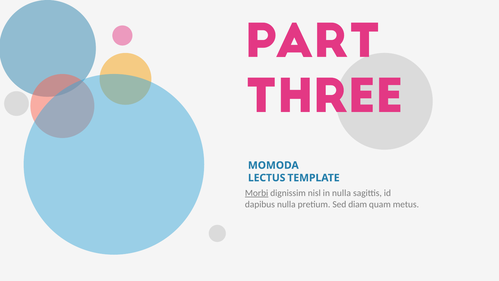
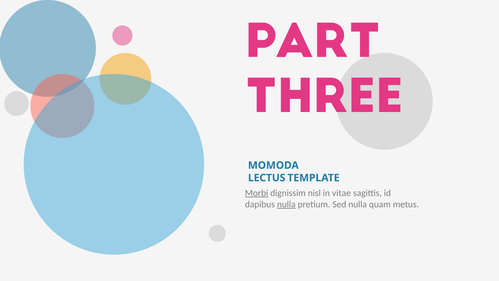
in nulla: nulla -> vitae (341, 193)
nulla underline: none -> present (286, 204)
Sed diam: diam -> nulla (358, 204)
